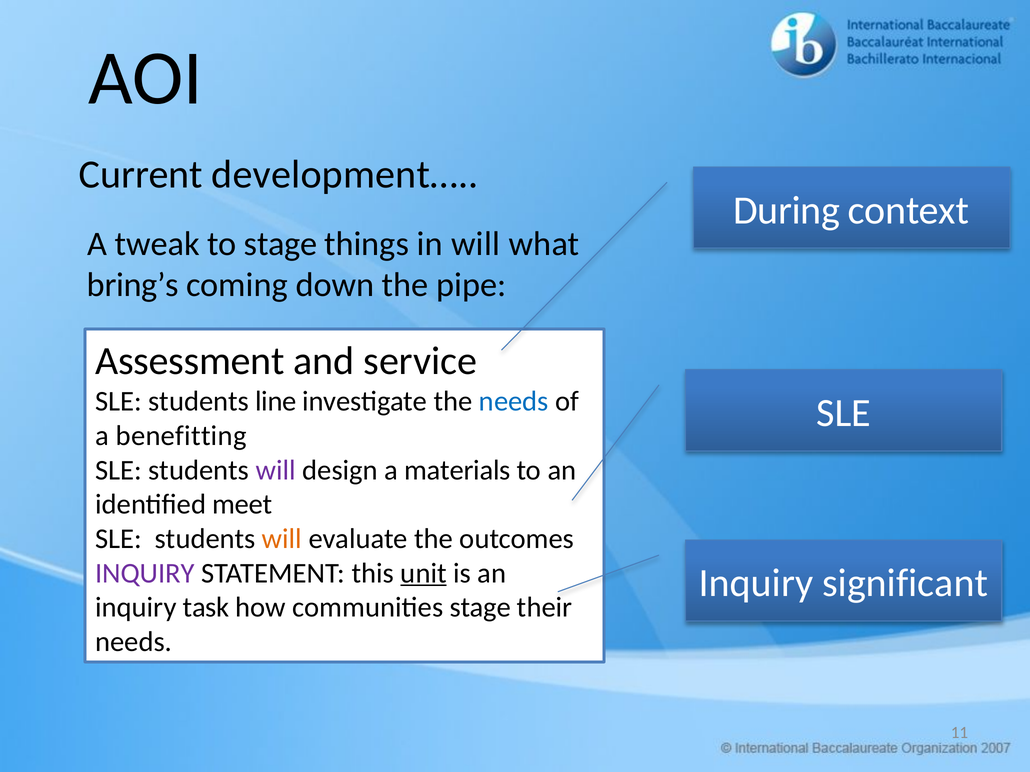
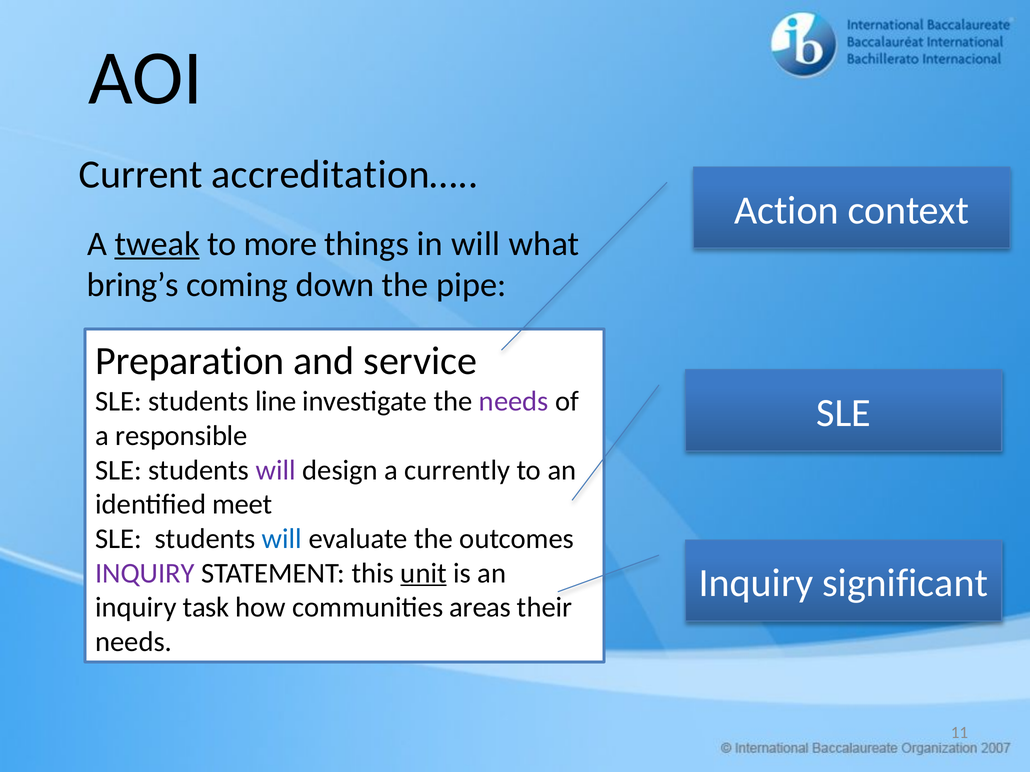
development…: development… -> accreditation… (345, 175)
During: During -> Action (786, 211)
tweak underline: none -> present (157, 244)
to stage: stage -> more (281, 244)
Assessment: Assessment -> Preparation (190, 361)
needs colour: blue -> purple (514, 402)
benefitting: benefitting -> responsible (181, 436)
materials: materials -> currently (457, 470)
will colour: orange -> blue (282, 539)
communities stage: stage -> areas (480, 608)
